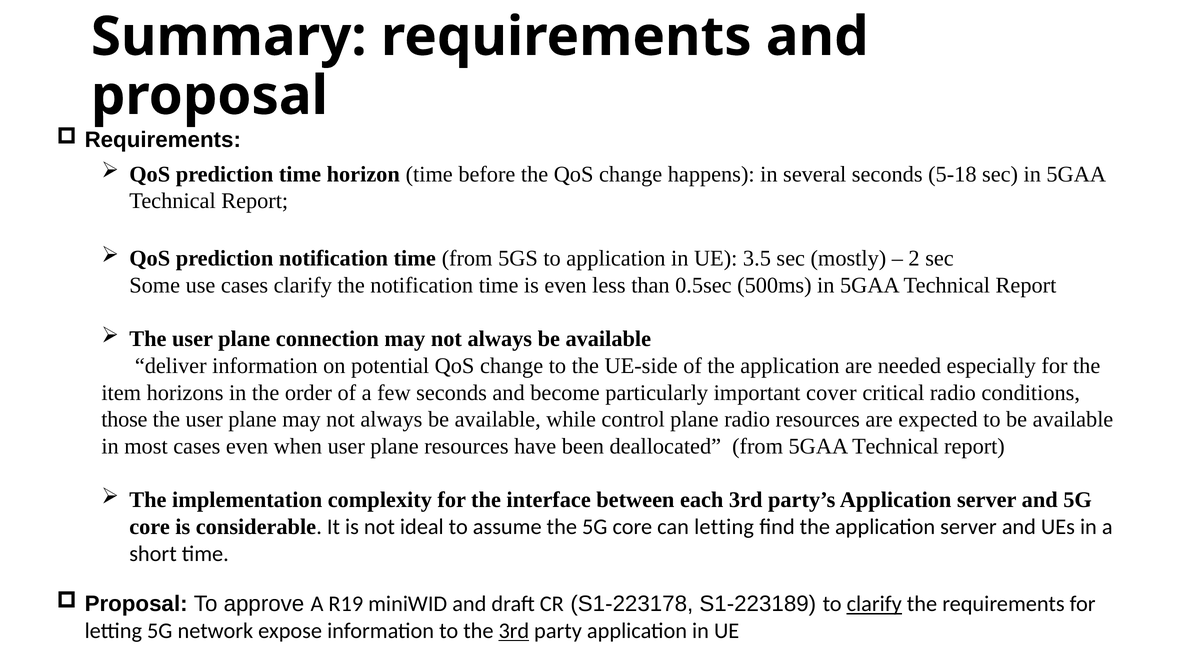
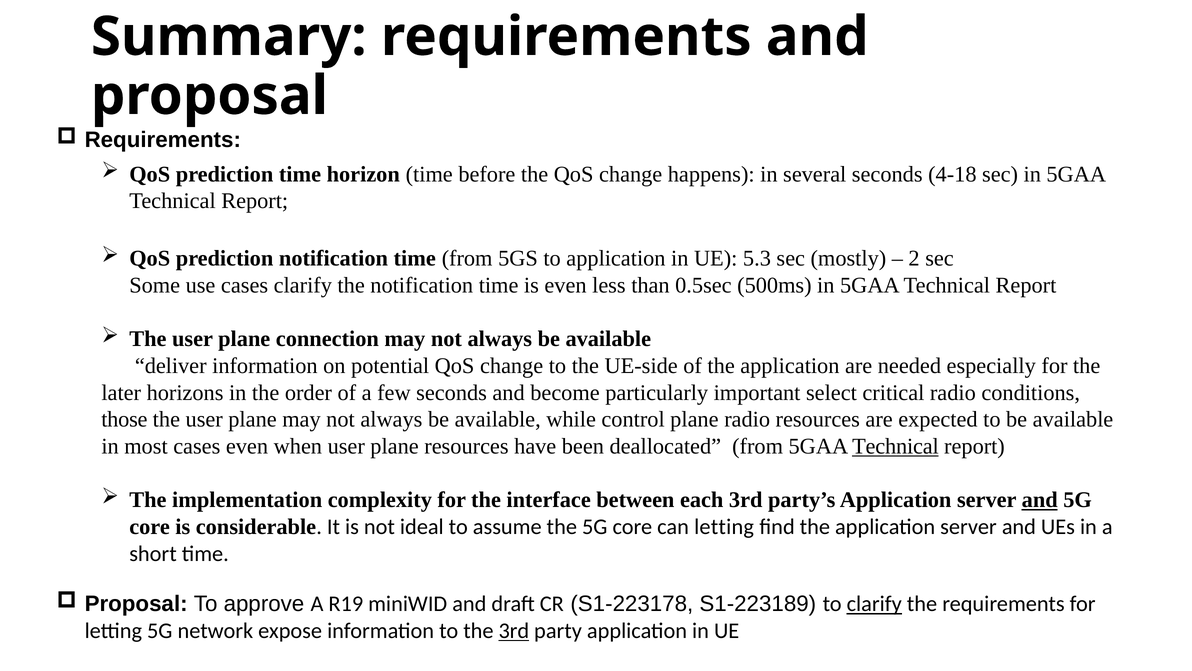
5-18: 5-18 -> 4-18 (952, 174)
3.5: 3.5 -> 5.3 (757, 258)
item: item -> later (121, 392)
cover: cover -> select (831, 392)
Technical underline: none -> present (895, 446)
and underline: none -> present (1040, 500)
